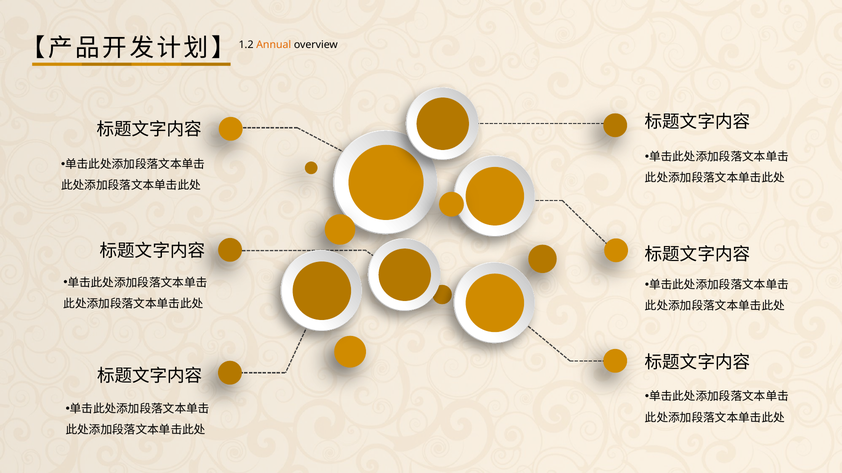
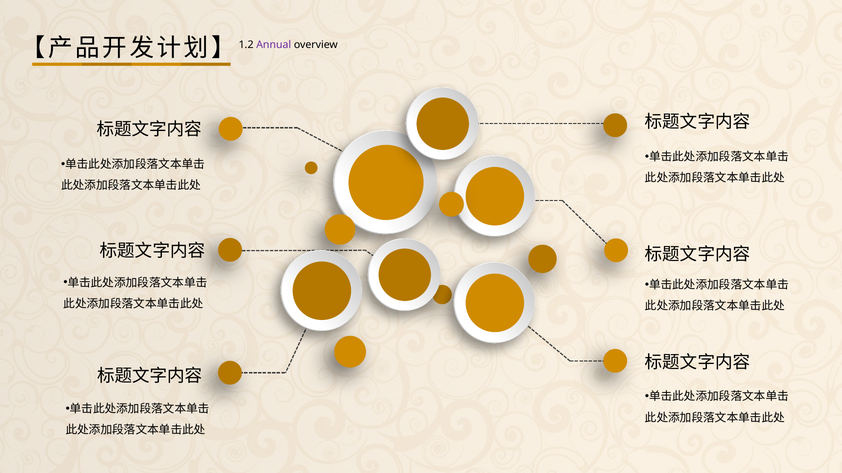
Annual colour: orange -> purple (274, 45)
